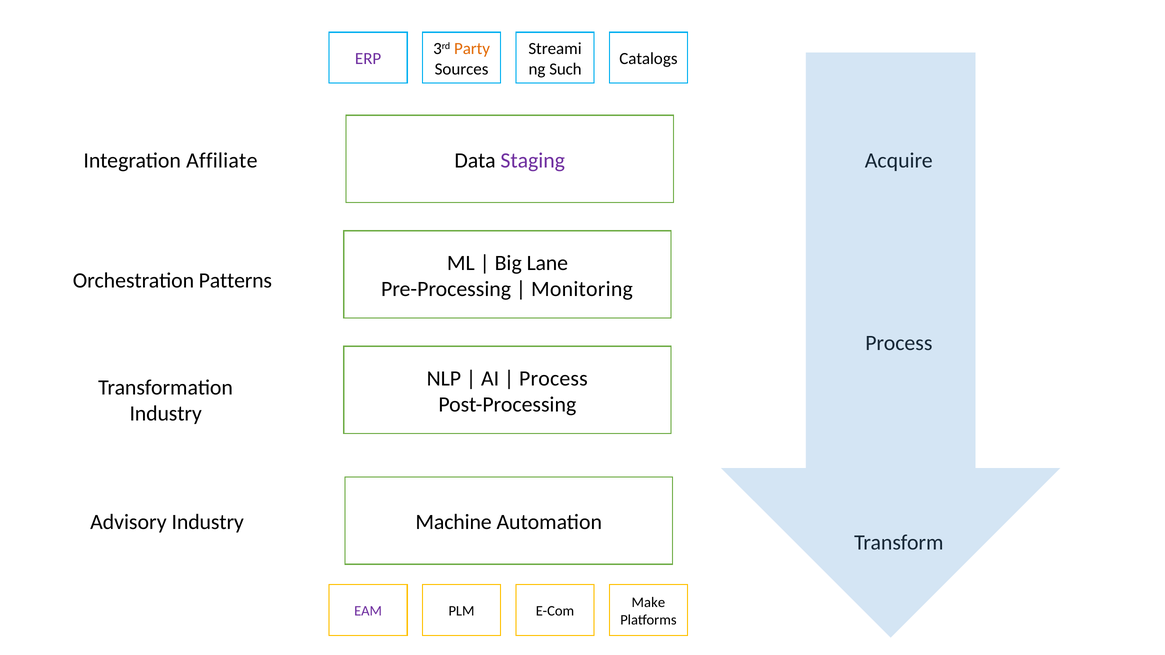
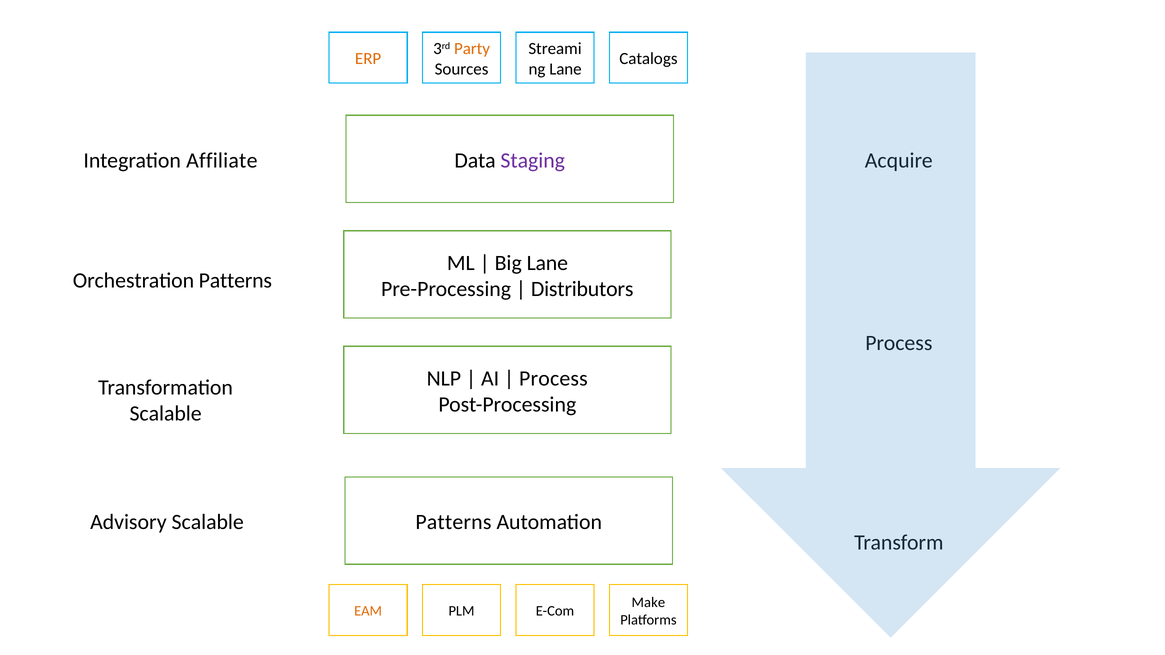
ERP colour: purple -> orange (368, 59)
Such: Such -> Lane (565, 69)
Monitoring: Monitoring -> Distributors (582, 289)
Industry: Industry -> Scalable (166, 414)
Advisory Industry: Industry -> Scalable (208, 522)
Machine: Machine -> Patterns (453, 522)
EAM colour: purple -> orange (368, 611)
